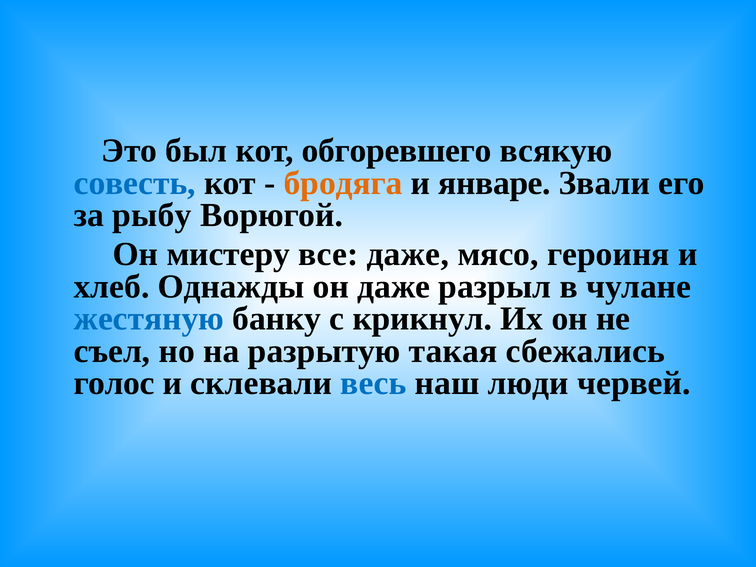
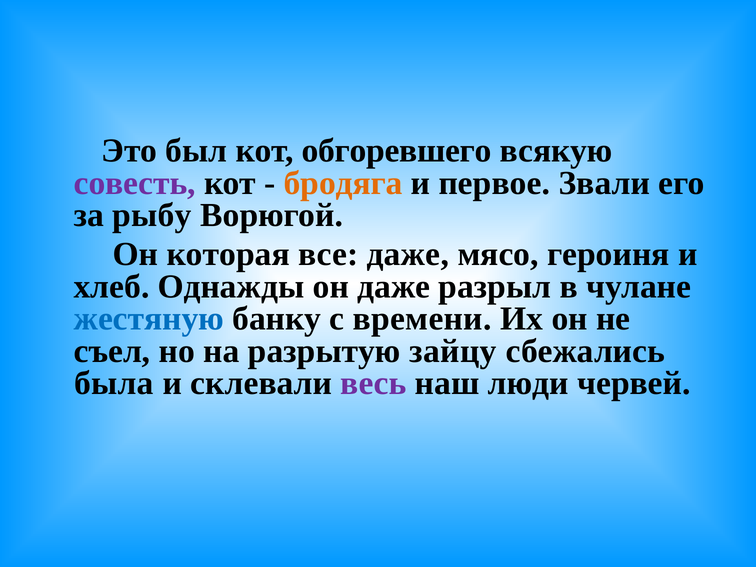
совесть colour: blue -> purple (135, 183)
январе: январе -> первое (494, 183)
мистеру: мистеру -> которая (228, 254)
крикнул: крикнул -> времени (422, 319)
такая: такая -> зайцу (453, 351)
голос: голос -> была (114, 383)
весь colour: blue -> purple (373, 383)
